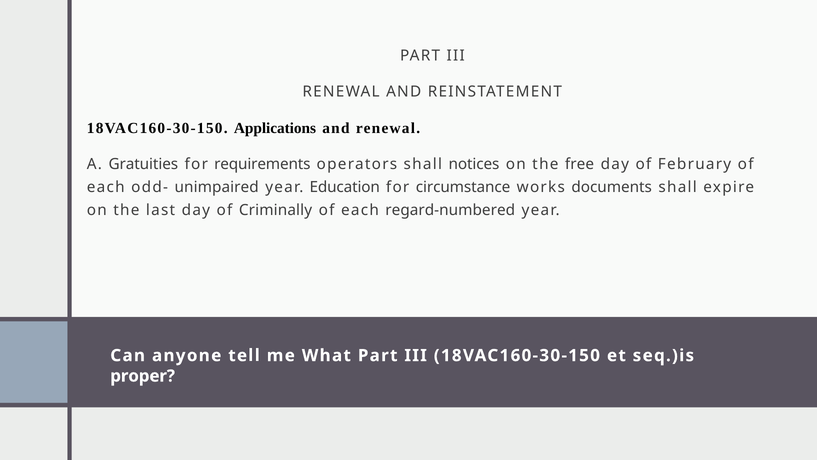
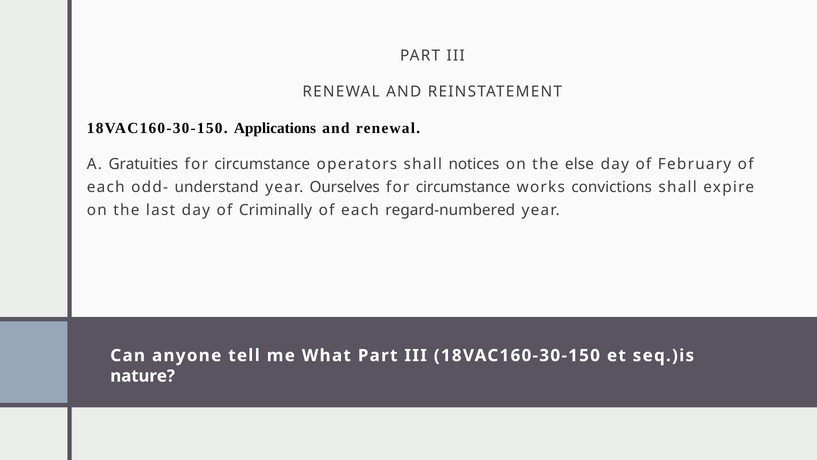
requirements: requirements -> circumstance (262, 164)
free: free -> else (579, 164)
unimpaired: unimpaired -> understand (217, 187)
Education: Education -> Ourselves (345, 187)
documents: documents -> convictions (612, 187)
proper: proper -> nature (143, 376)
